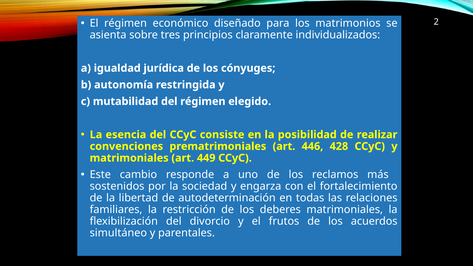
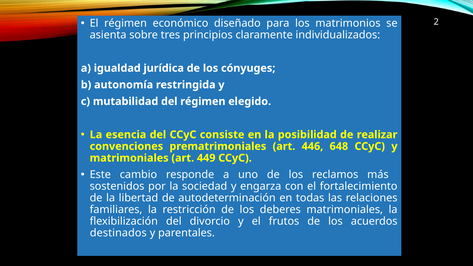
428: 428 -> 648 (339, 146)
simultáneo: simultáneo -> destinados (118, 233)
